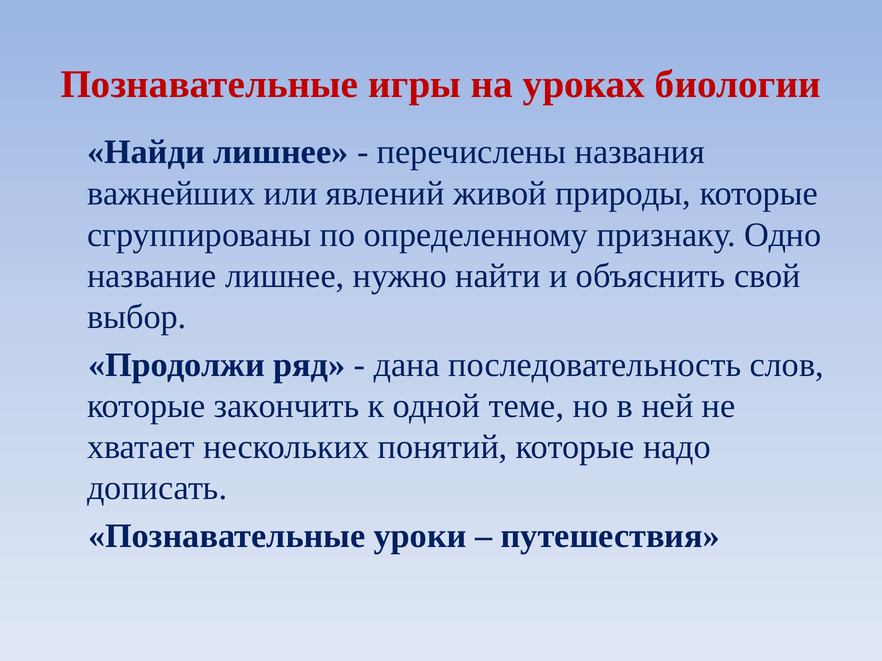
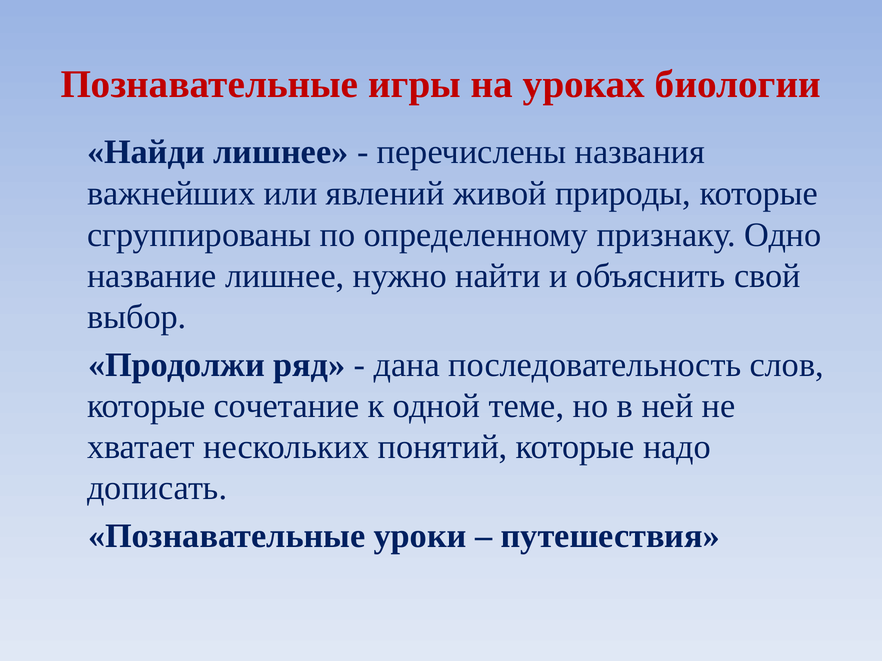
закончить: закончить -> сочетание (287, 406)
